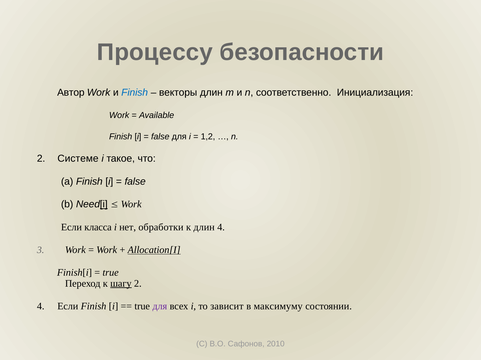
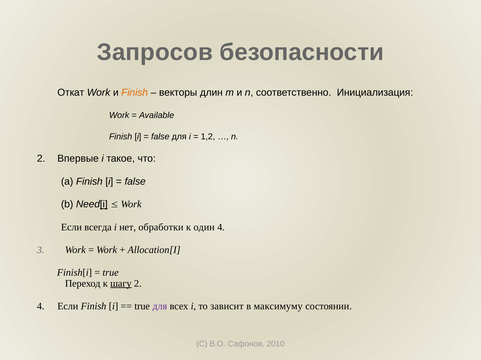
Процессу: Процессу -> Запросов (155, 52)
Автор: Автор -> Откат (71, 93)
Finish colour: blue -> orange (135, 93)
Системе: Системе -> Впервые (78, 159)
класса: класса -> всегда (98, 228)
к длин: длин -> один (204, 228)
Allocation[I underline: present -> none (154, 250)
